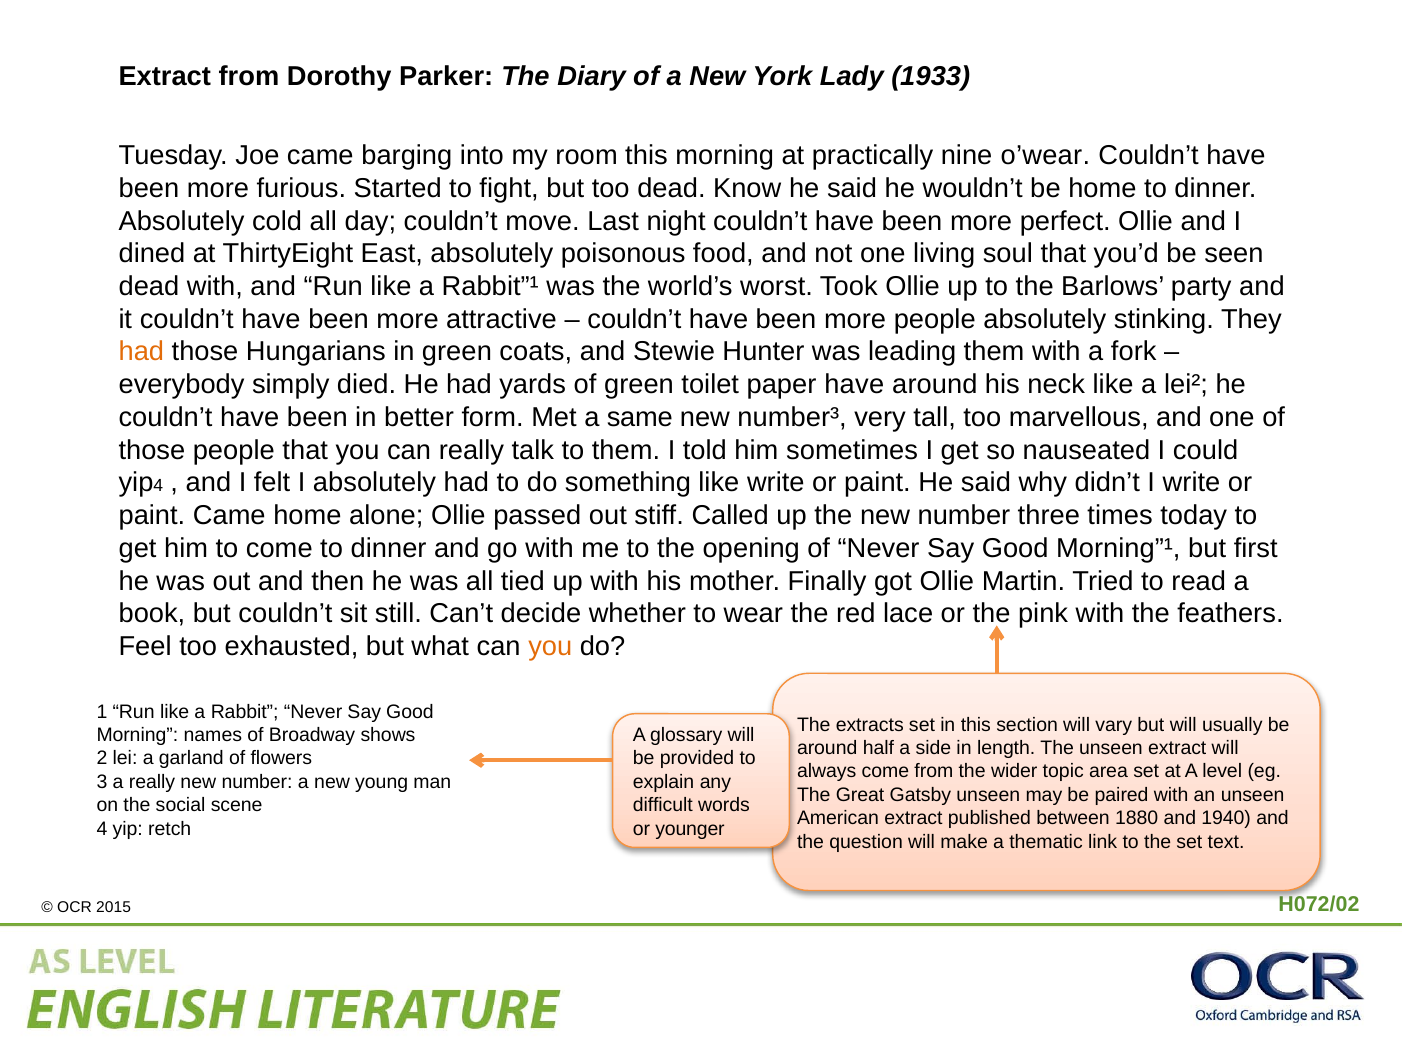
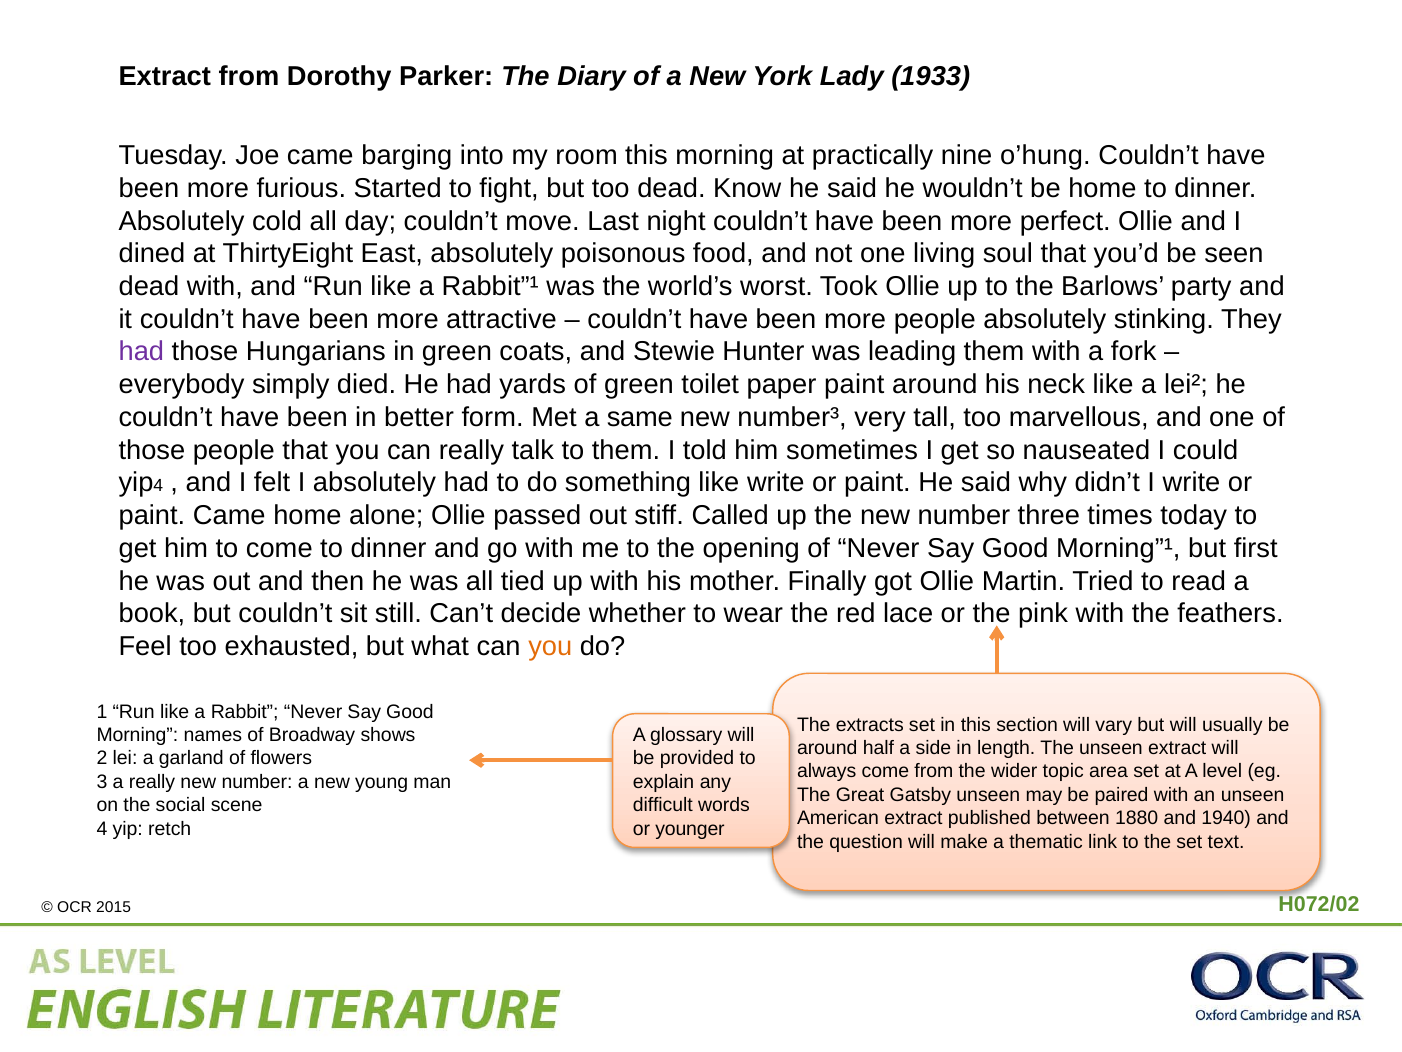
o’wear: o’wear -> o’hung (1045, 155)
had colour: orange -> purple (141, 352)
paper have: have -> paint (854, 385)
